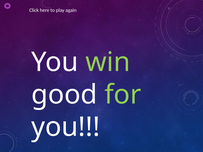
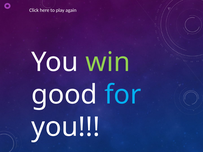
for colour: light green -> light blue (123, 95)
